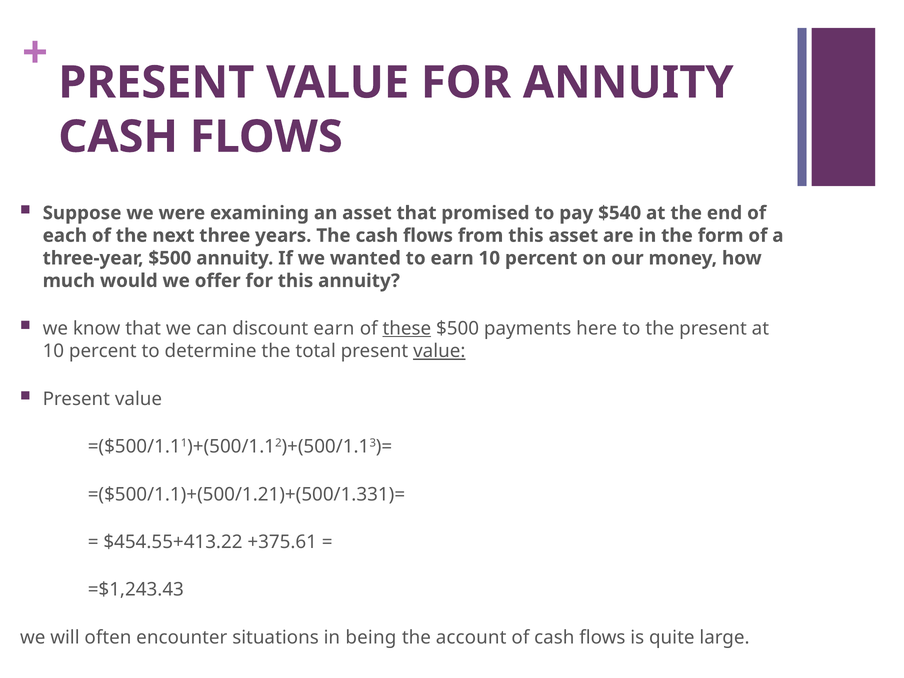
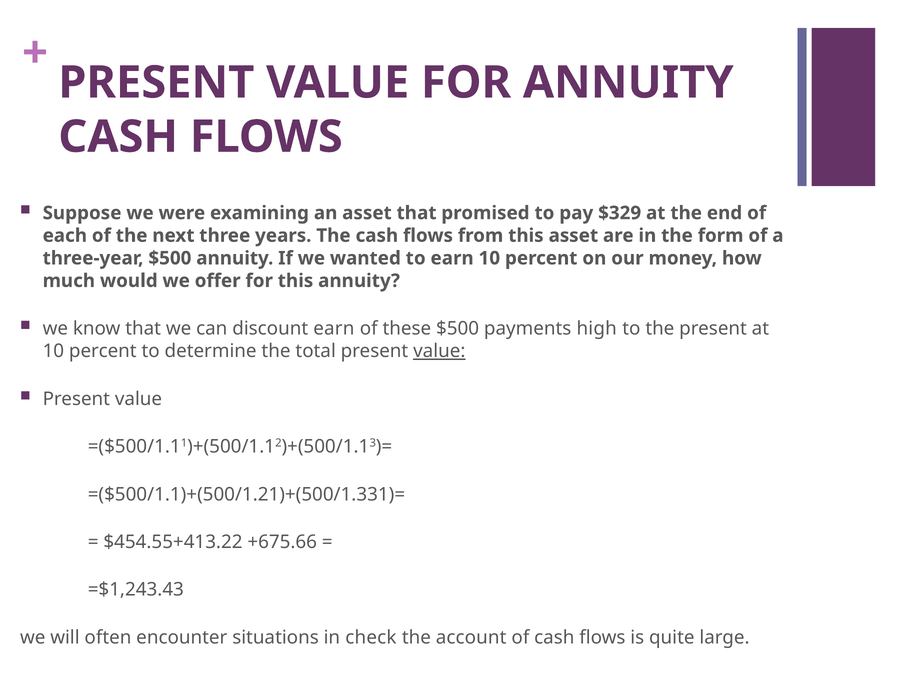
$540: $540 -> $329 (620, 213)
these underline: present -> none (407, 329)
here: here -> high (597, 329)
+375.61: +375.61 -> +675.66 (282, 542)
being: being -> check (371, 637)
